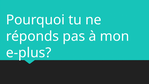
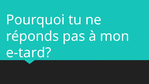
e-plus: e-plus -> e-tard (29, 53)
